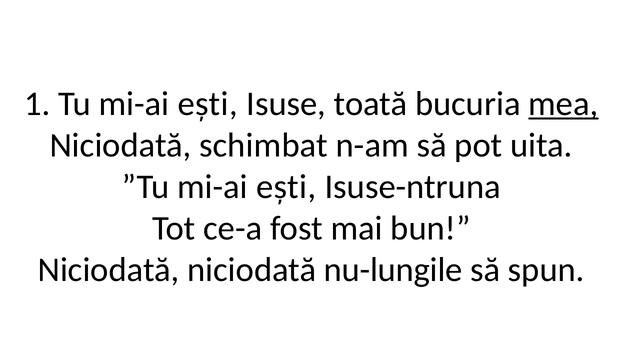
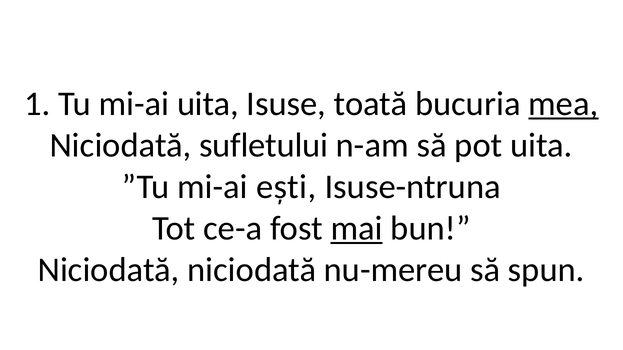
Tu mi-ai ești: ești -> uita (208, 104)
schimbat: schimbat -> sufletului (264, 145)
mai underline: none -> present (357, 228)
nu-lungile: nu-lungile -> nu-mereu (393, 270)
